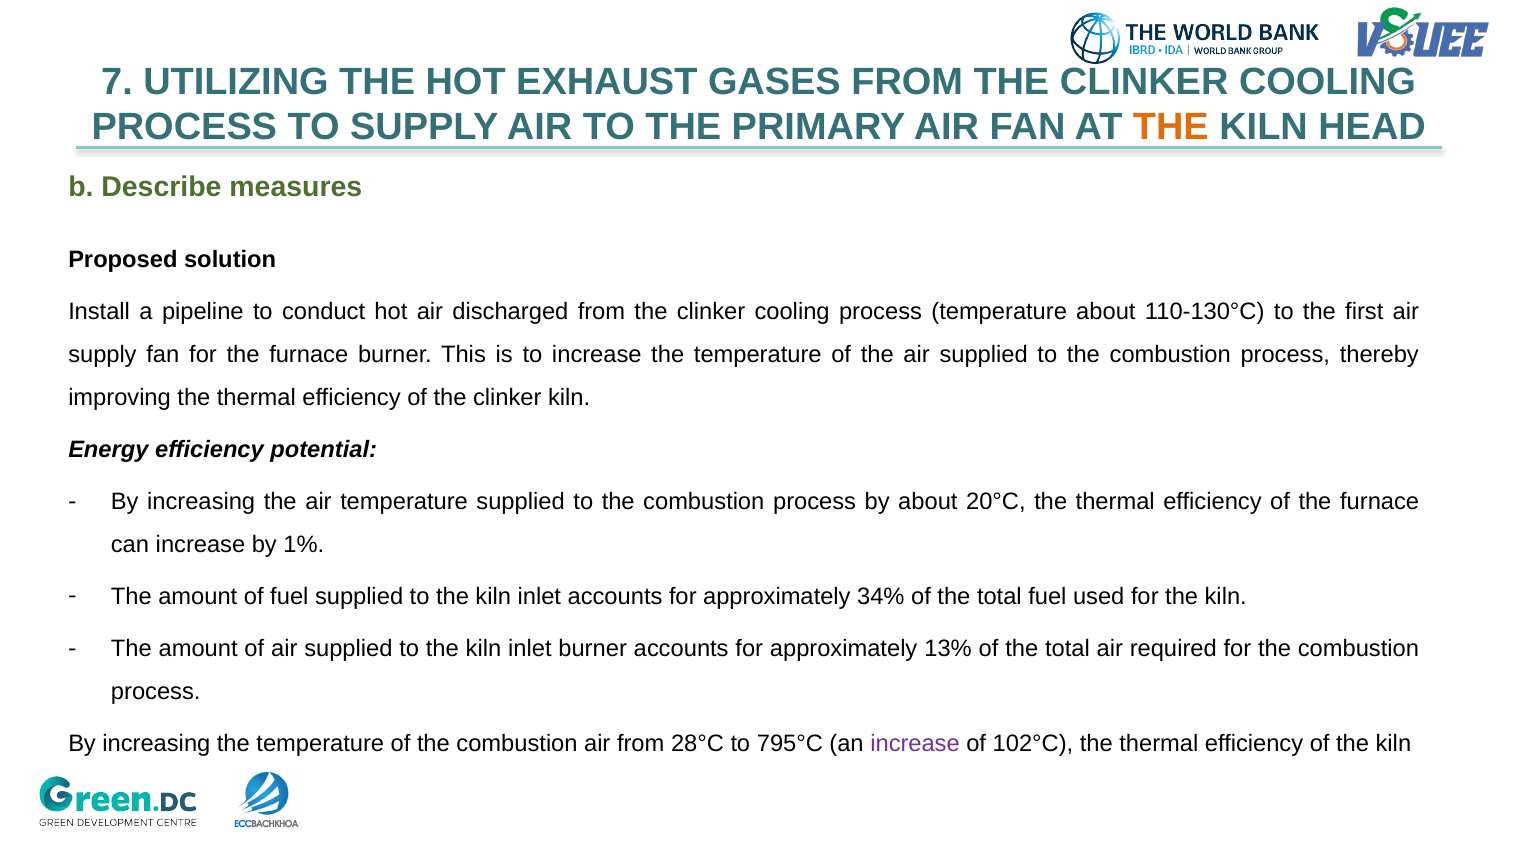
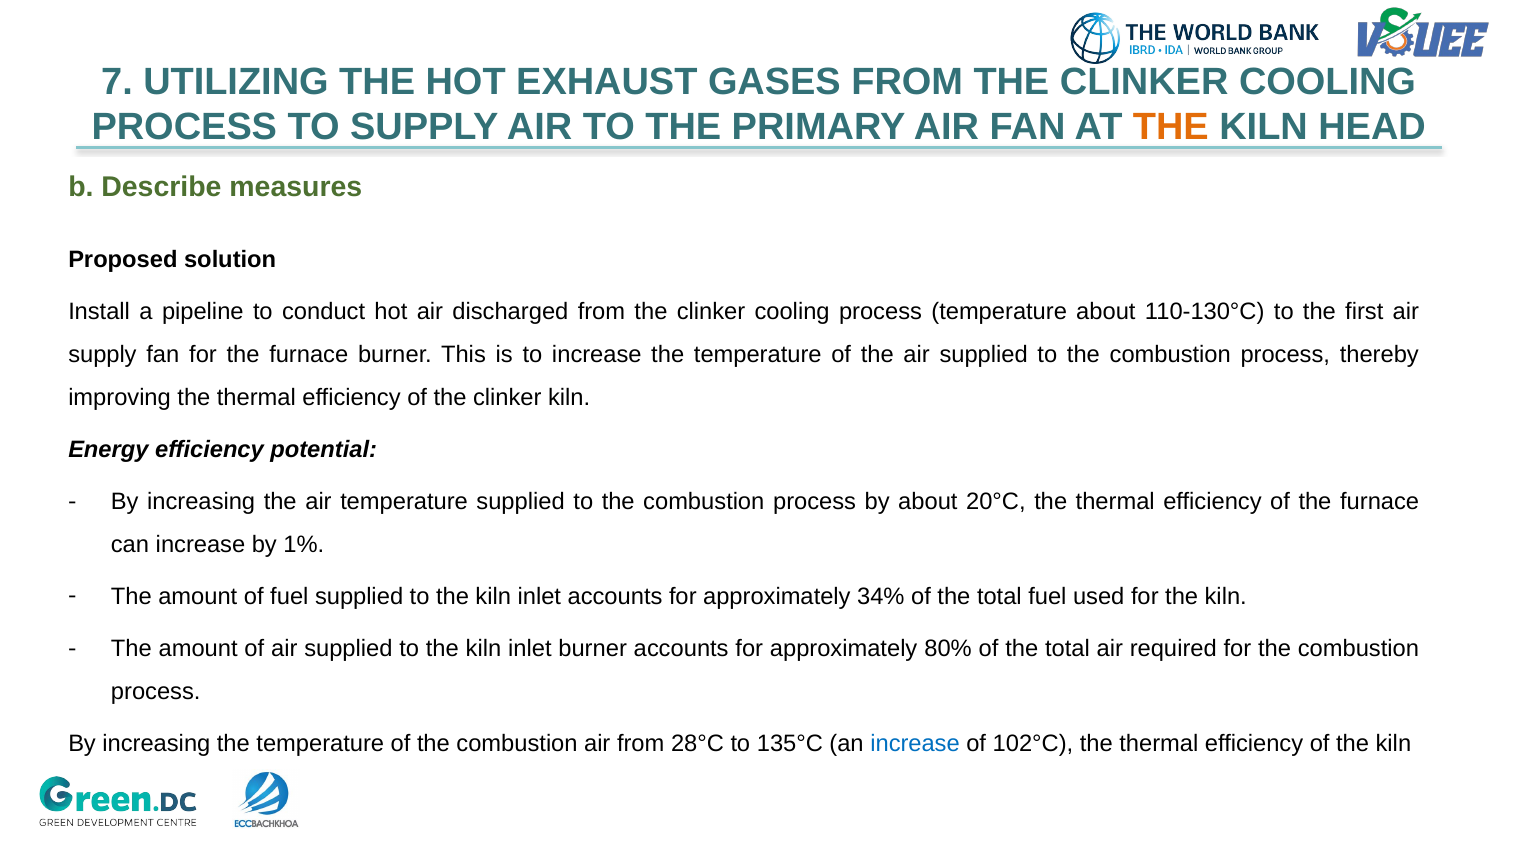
13%: 13% -> 80% (948, 649)
795°C: 795°C -> 135°C (790, 744)
increase colour: purple -> blue (915, 744)
